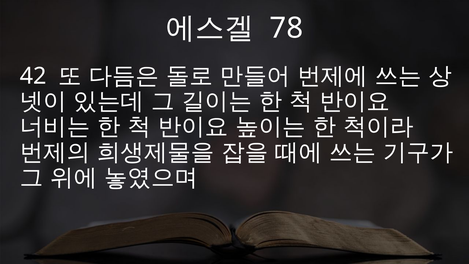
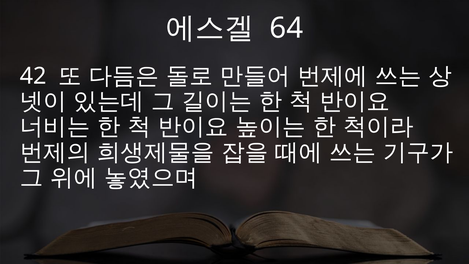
78: 78 -> 64 (286, 28)
